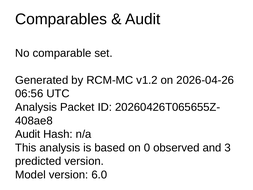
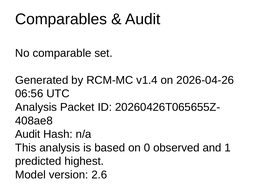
v1.2: v1.2 -> v1.4 (147, 80)
3: 3 -> 1 (228, 148)
predicted version: version -> highest (84, 161)
6.0: 6.0 -> 2.6 (99, 175)
